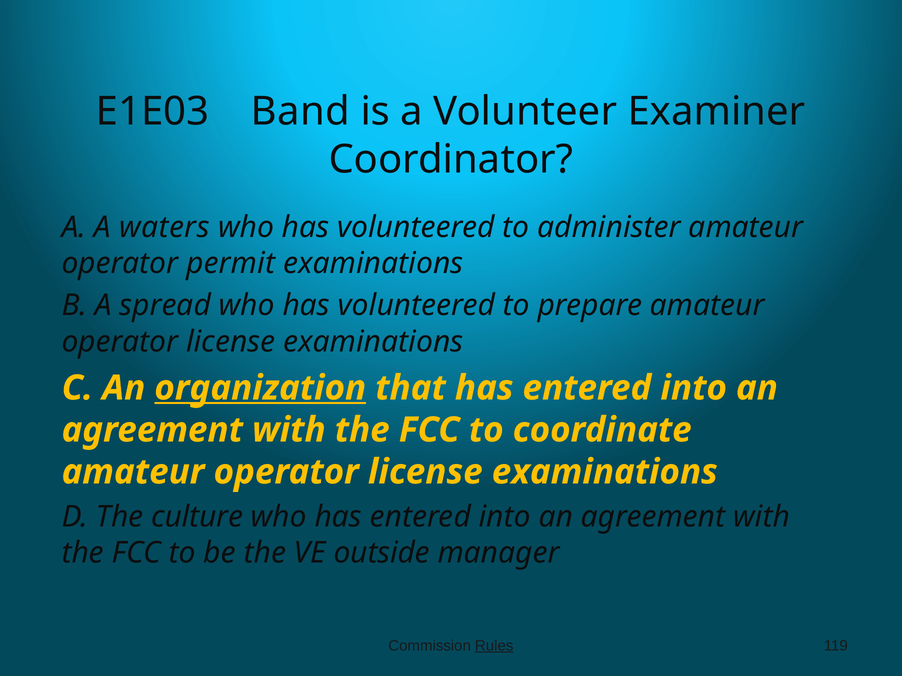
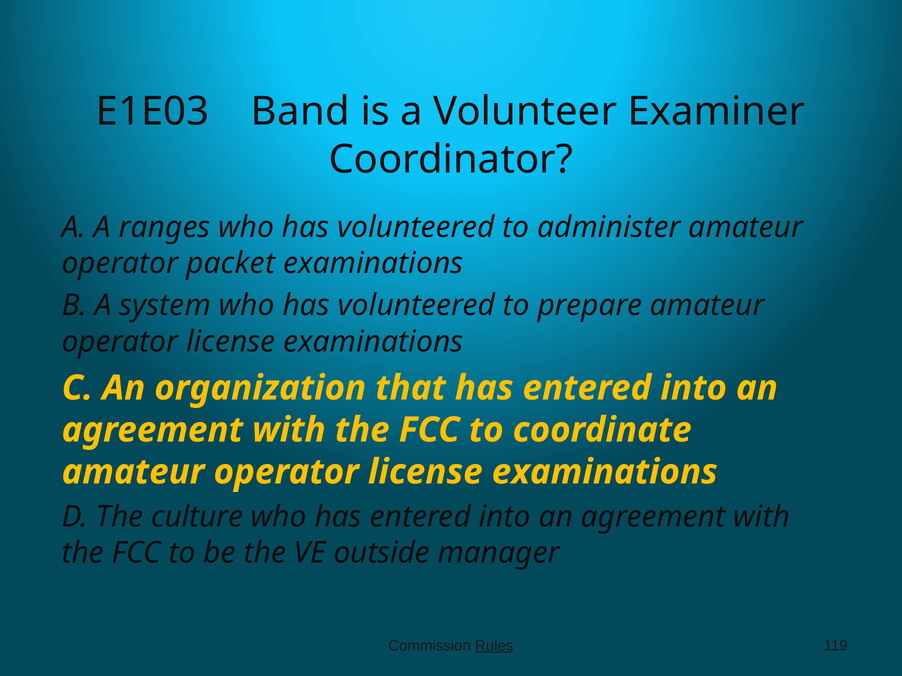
waters: waters -> ranges (165, 228)
permit: permit -> packet (231, 264)
spread: spread -> system (165, 306)
organization underline: present -> none (260, 388)
